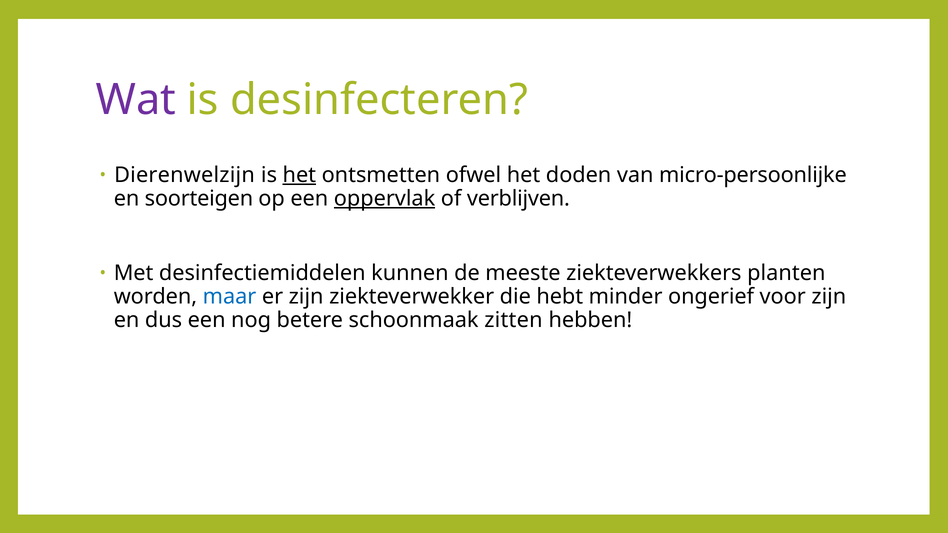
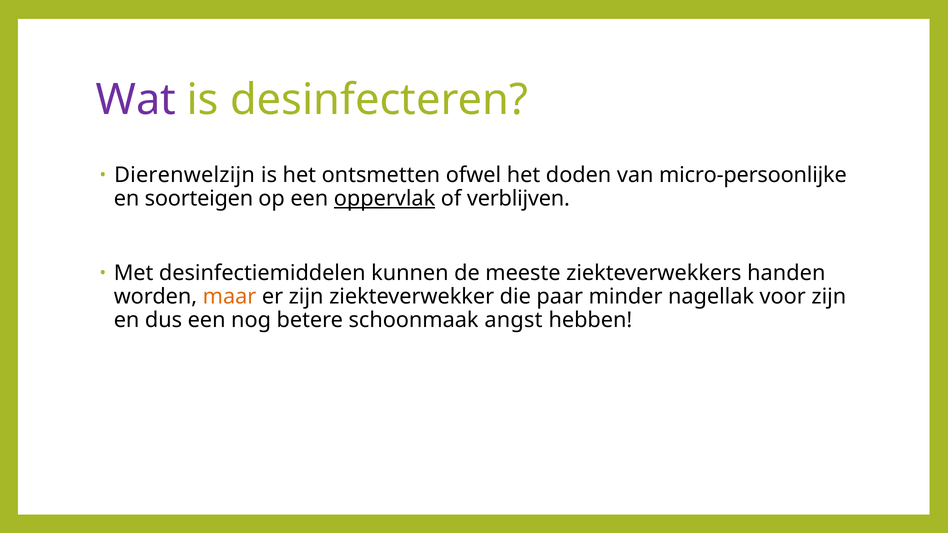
het underline: present -> none (299, 175)
planten: planten -> handen (786, 273)
maar colour: blue -> orange (230, 297)
hebt: hebt -> paar (560, 297)
ongerief: ongerief -> nagellak (711, 297)
zitten: zitten -> angst (513, 320)
